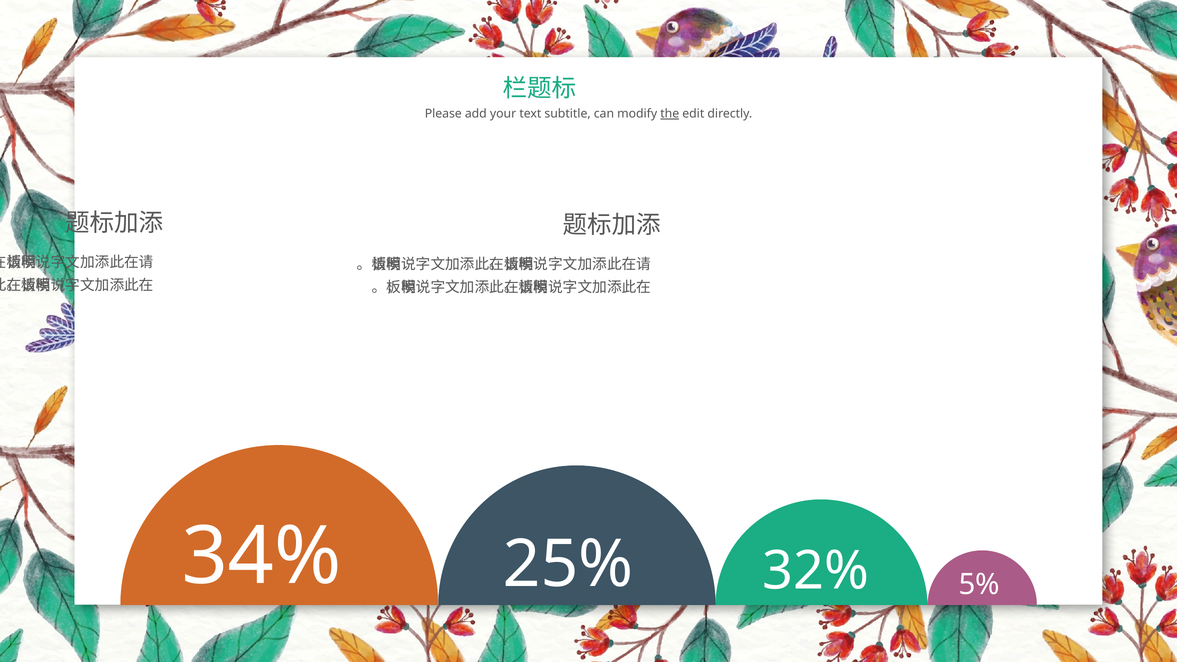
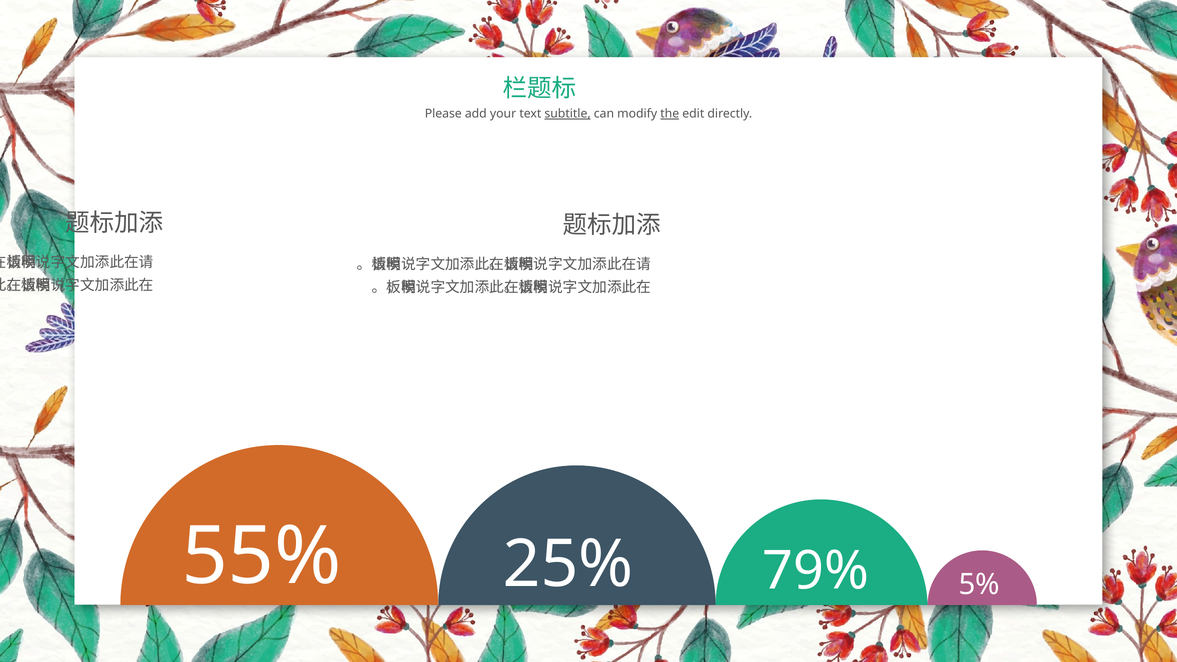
subtitle underline: none -> present (568, 114)
34%: 34% -> 55% (262, 557)
32%: 32% -> 79% (816, 571)
